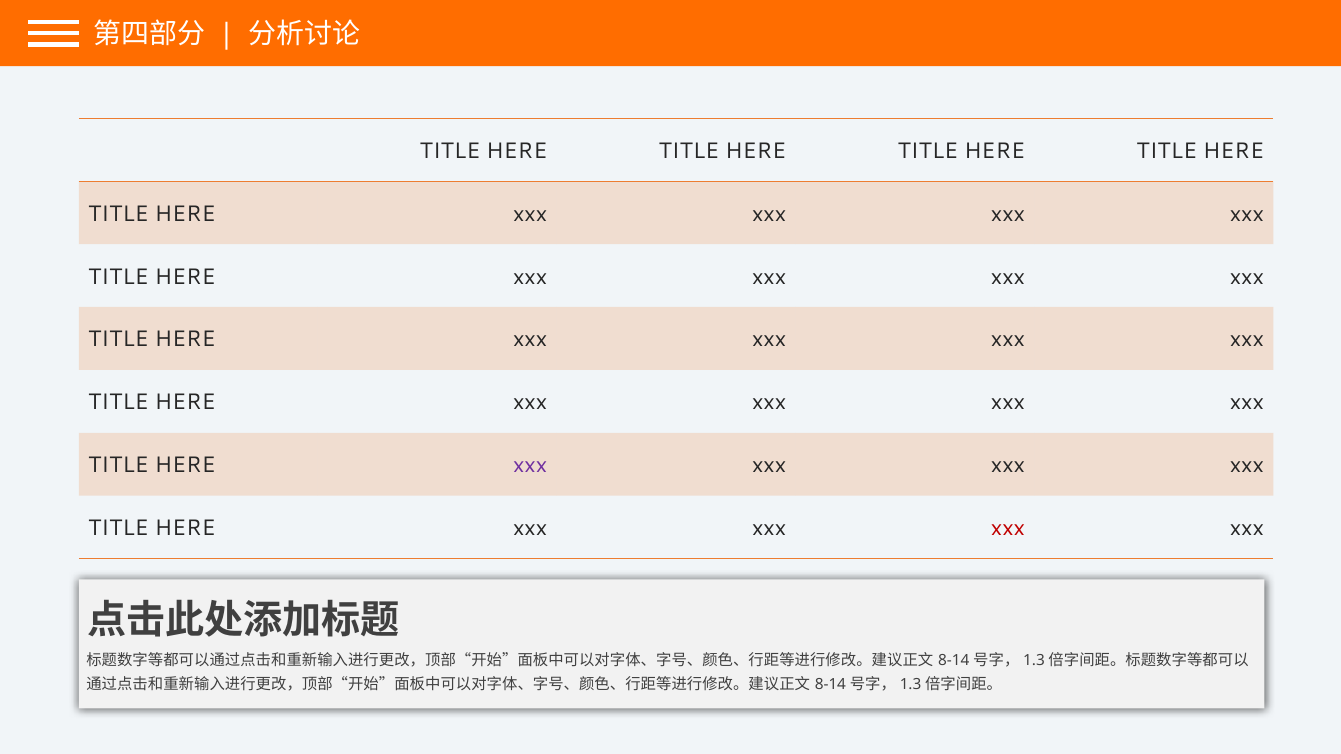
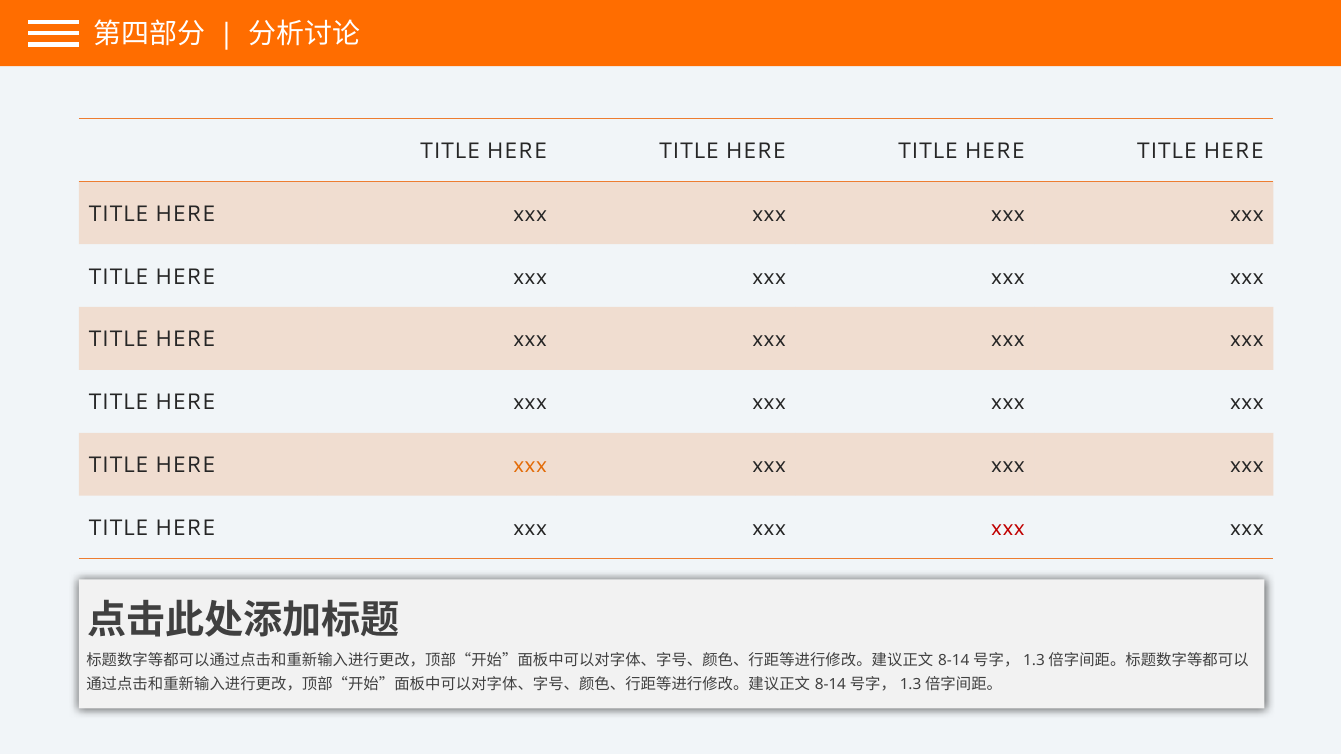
xxx colour: purple -> orange (530, 466)
